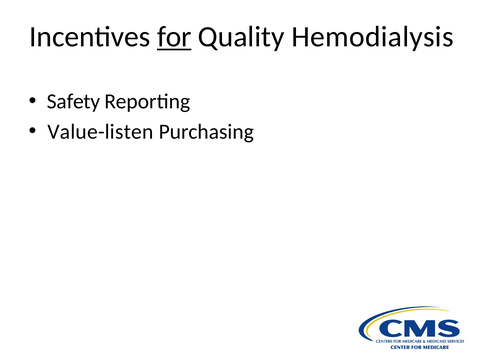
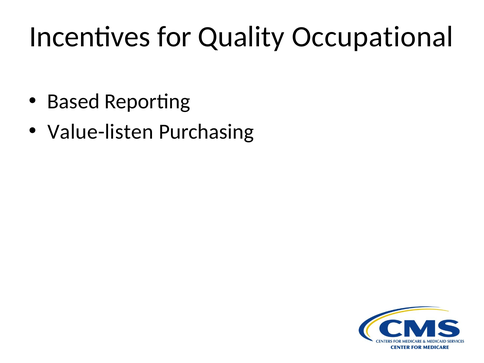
for underline: present -> none (174, 37)
Hemodialysis: Hemodialysis -> Occupational (373, 37)
Safety: Safety -> Based (73, 101)
